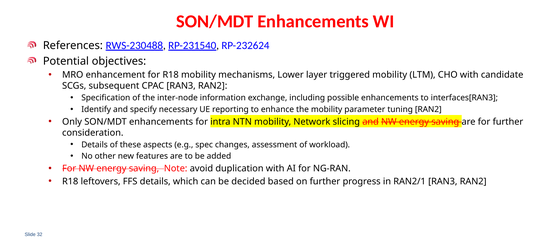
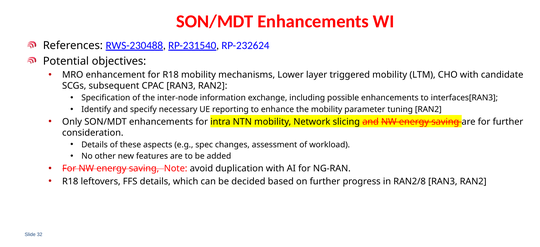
RAN2/1: RAN2/1 -> RAN2/8 (410, 181)
